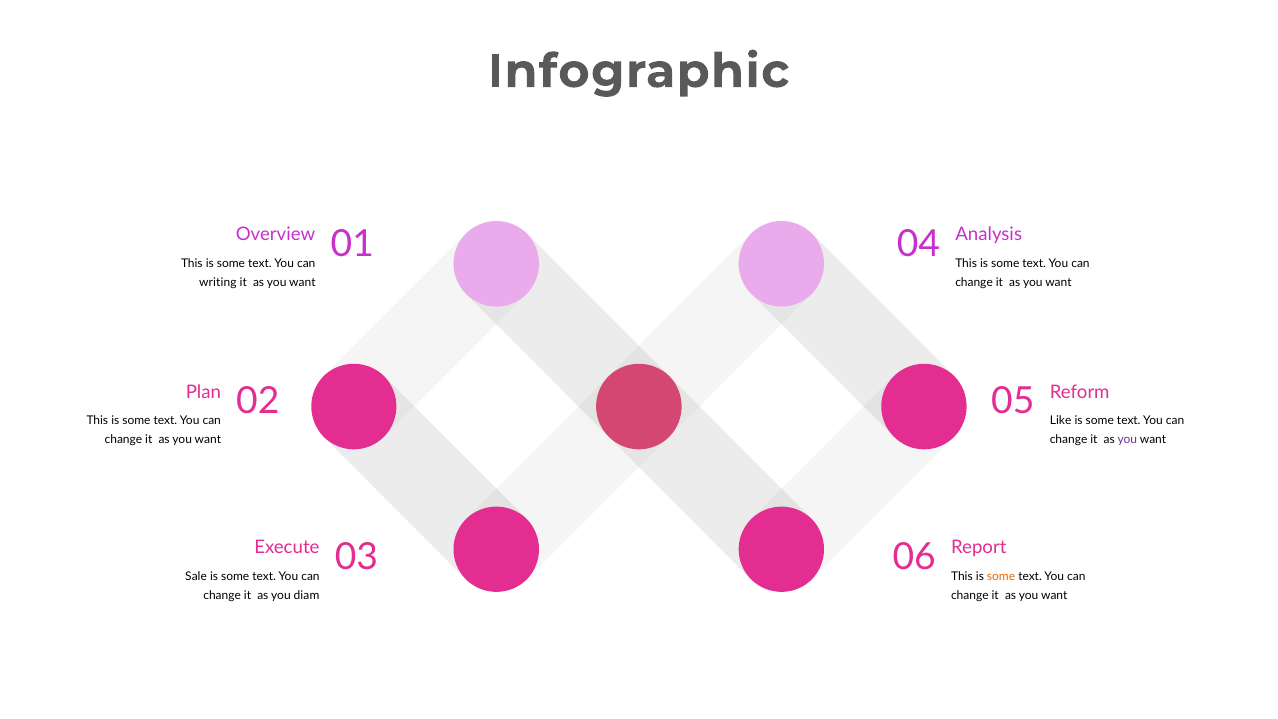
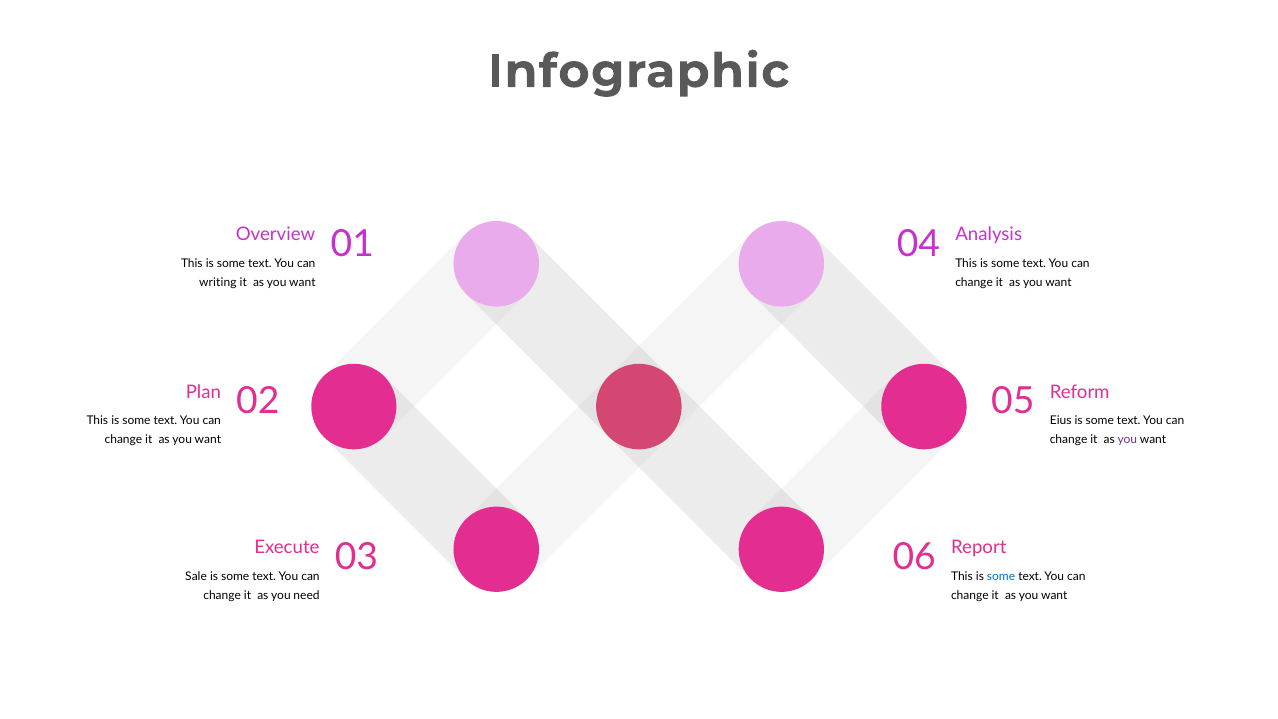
Like: Like -> Eius (1061, 421)
some colour: orange -> blue (1001, 576)
diam: diam -> need (307, 595)
